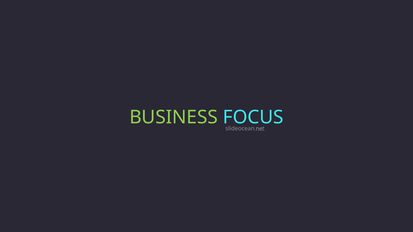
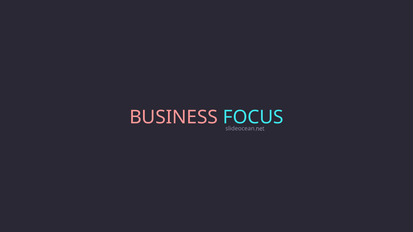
BUSINESS colour: light green -> pink (174, 117)
